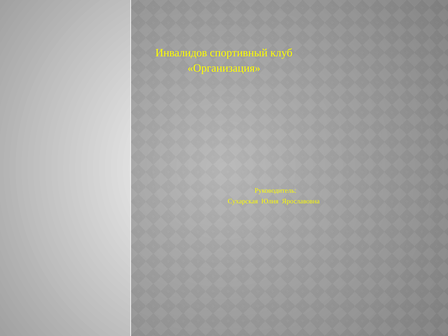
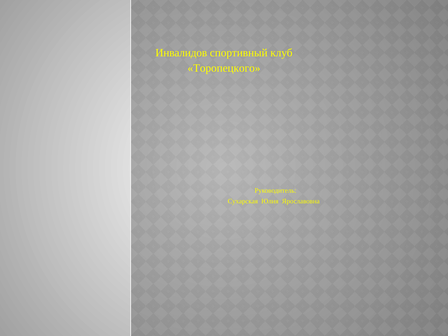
Организация: Организация -> Торопецкого (224, 68)
